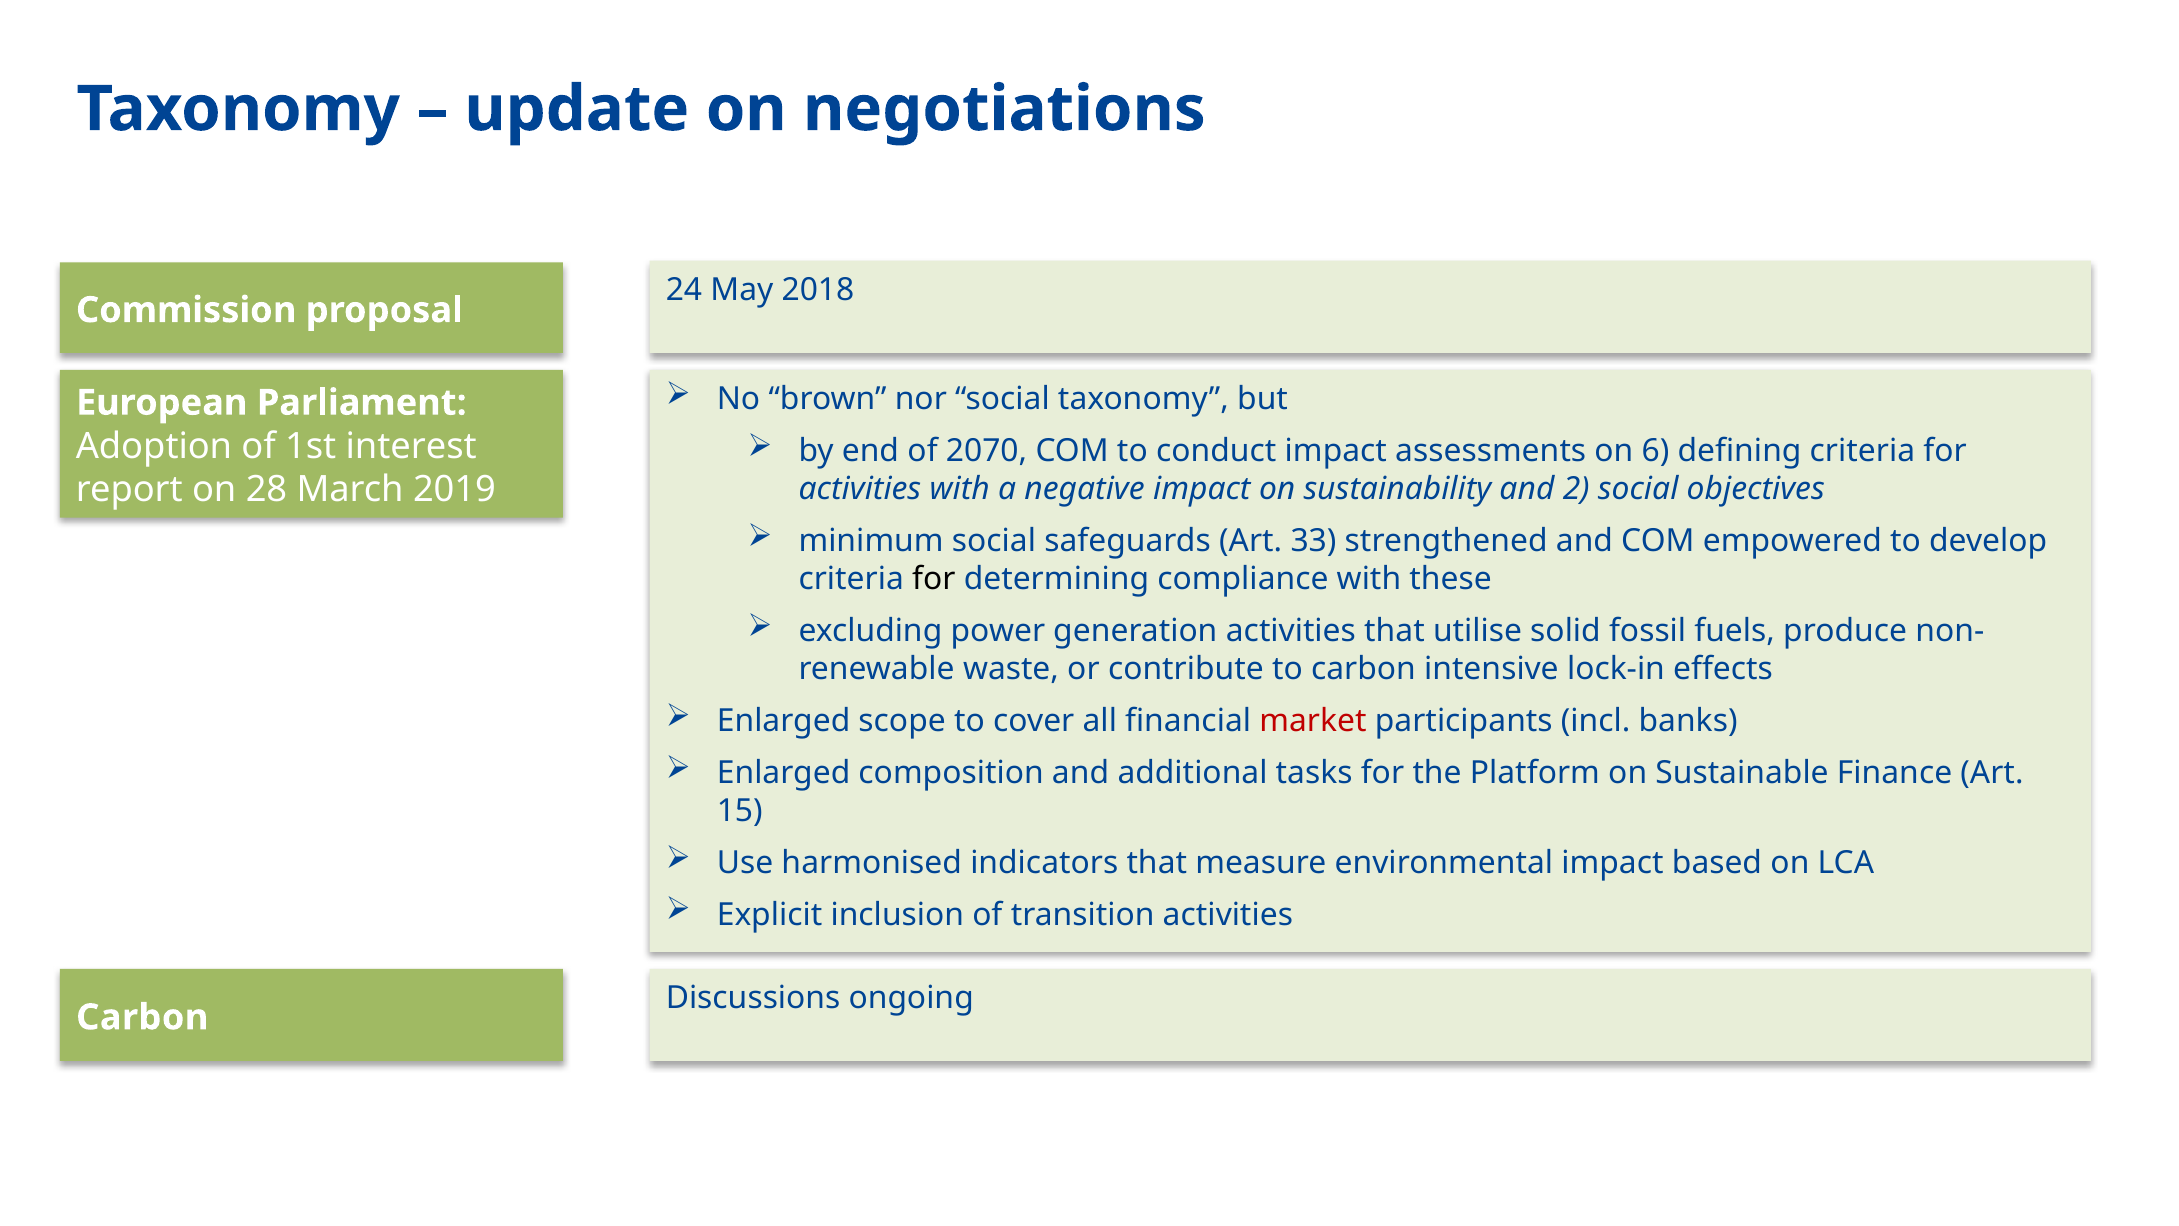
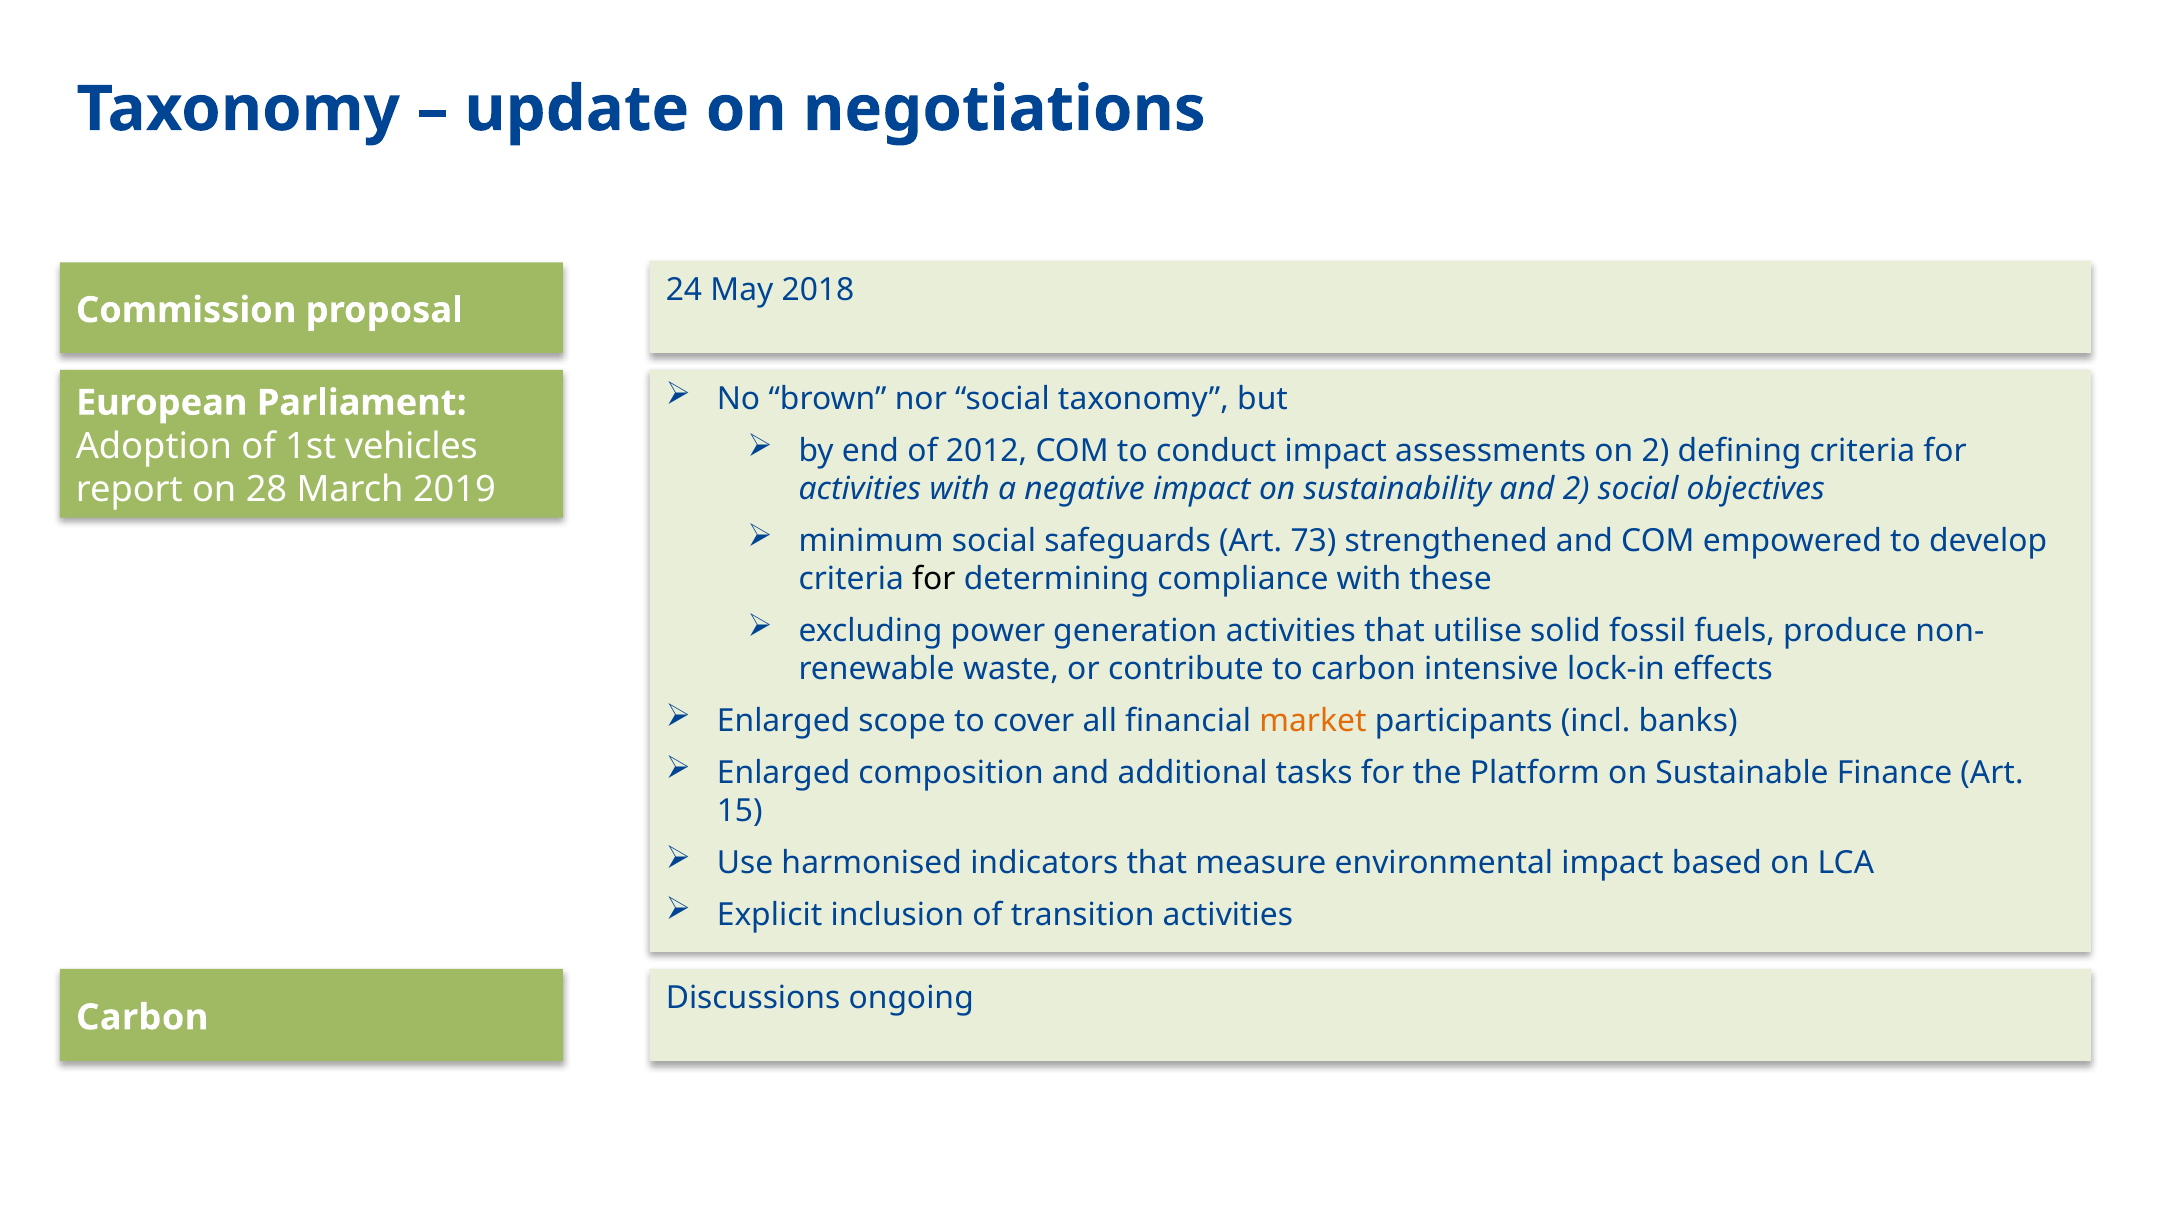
2070: 2070 -> 2012 (987, 451)
on 6: 6 -> 2 (1656, 451)
interest: interest -> vehicles (411, 446)
33: 33 -> 73 (1313, 541)
market colour: red -> orange (1313, 721)
